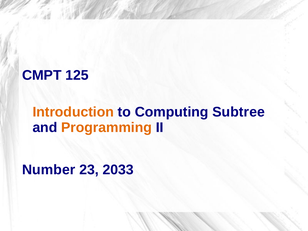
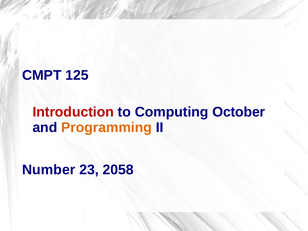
Introduction colour: orange -> red (73, 112)
Subtree: Subtree -> October (239, 112)
2033: 2033 -> 2058 (118, 170)
